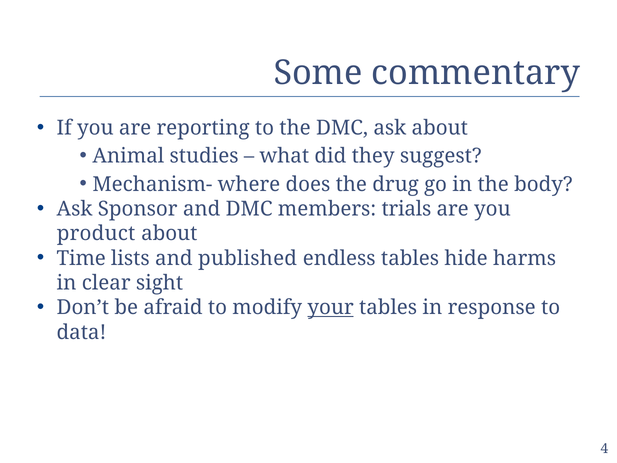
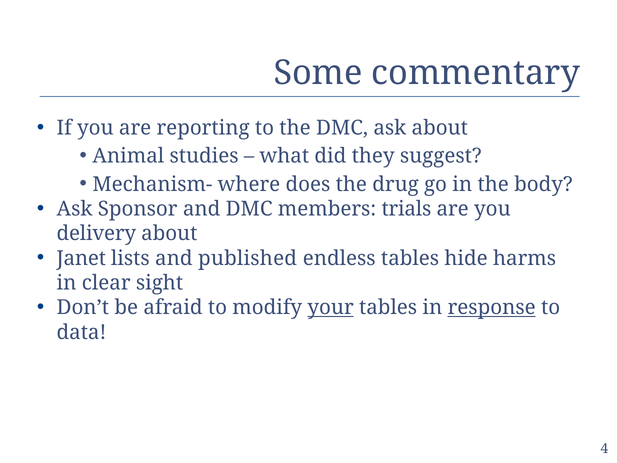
product: product -> delivery (96, 233)
Time: Time -> Janet (81, 258)
response underline: none -> present (492, 308)
